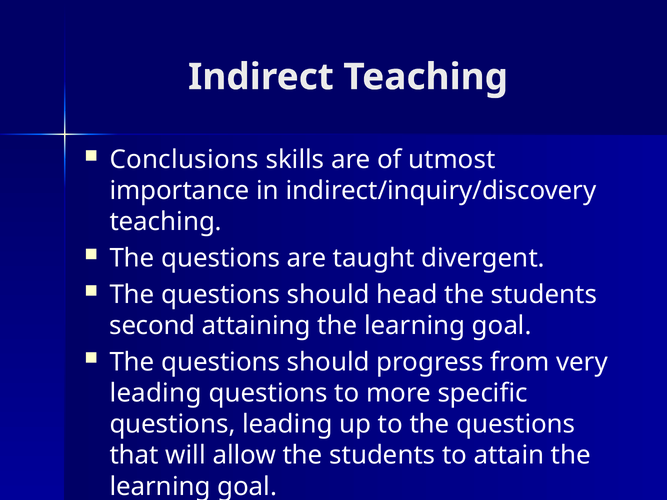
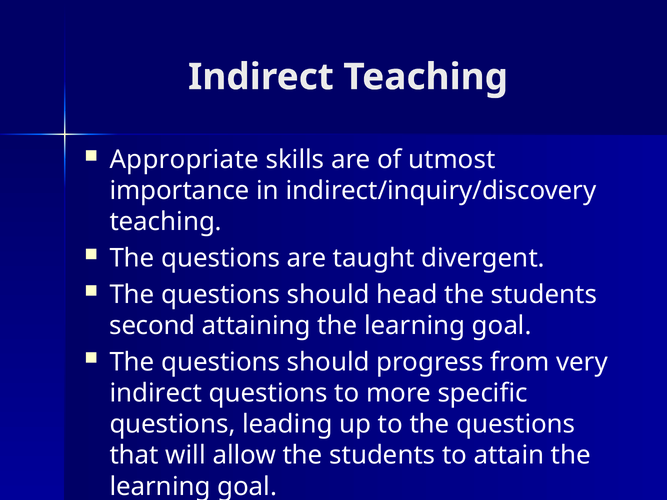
Conclusions: Conclusions -> Appropriate (184, 160)
leading: leading -> indirect (156, 393)
